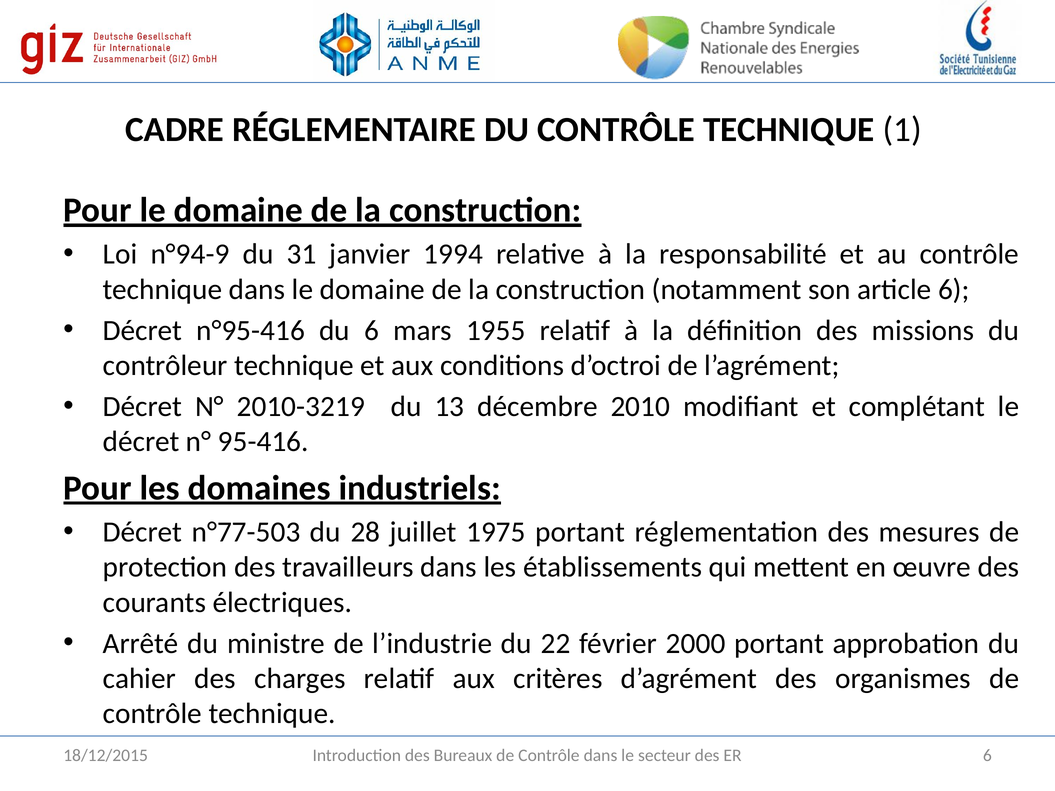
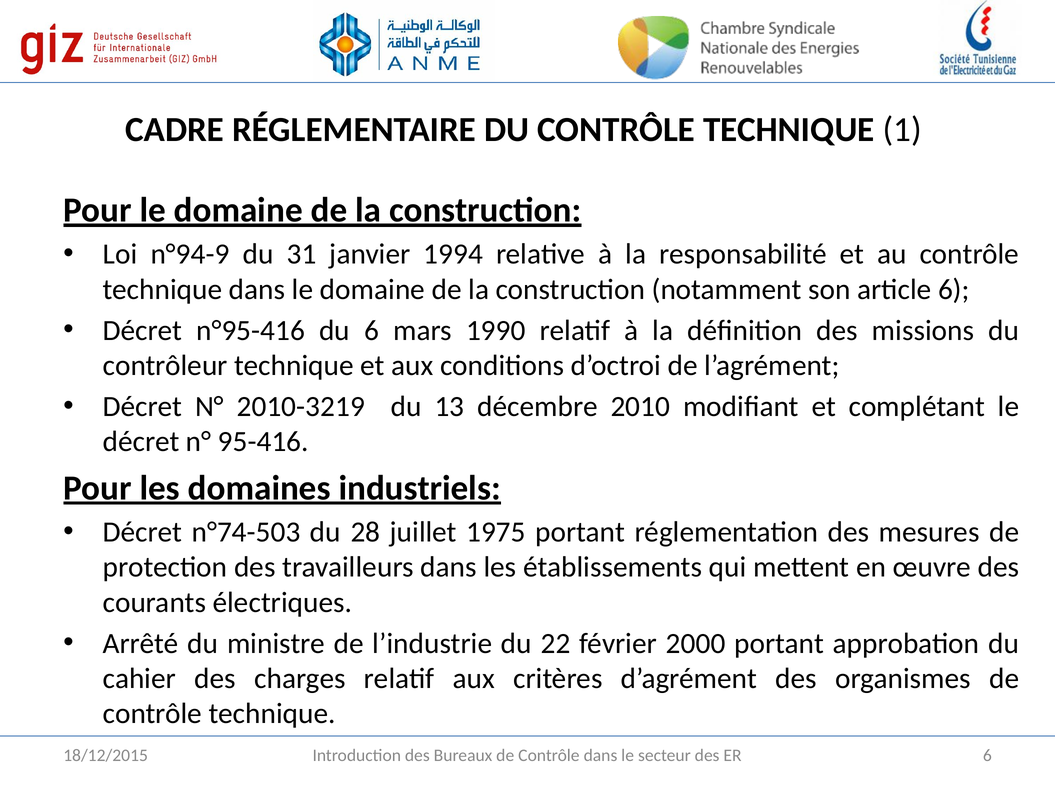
1955: 1955 -> 1990 (496, 331)
n°77-503: n°77-503 -> n°74-503 (246, 532)
